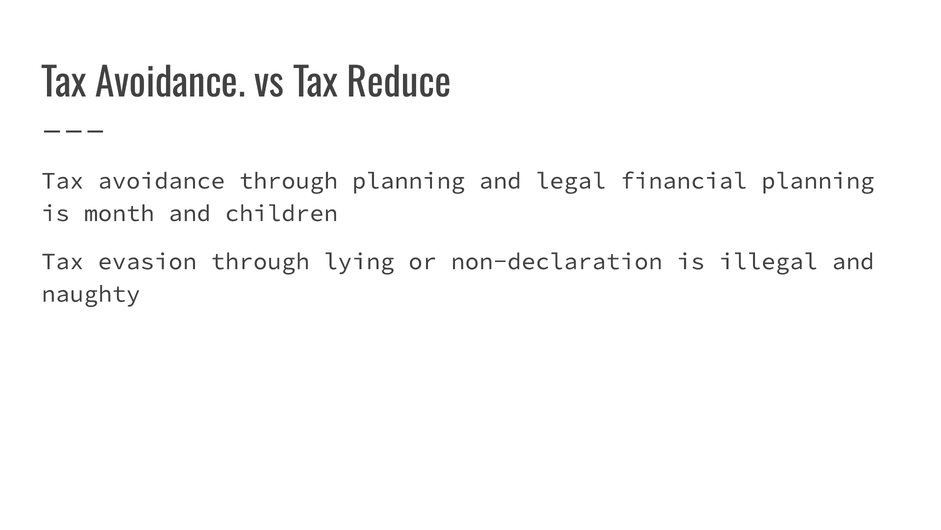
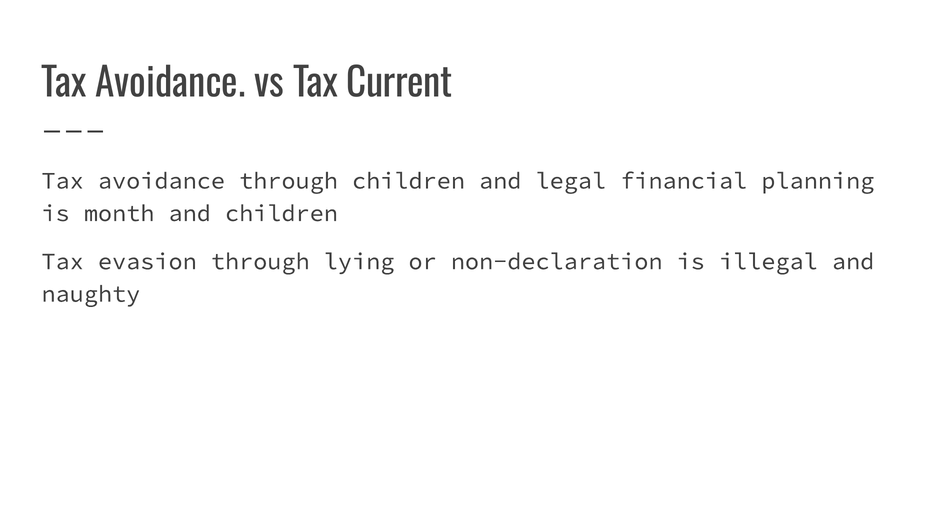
Reduce: Reduce -> Current (399, 84)
through planning: planning -> children (408, 181)
